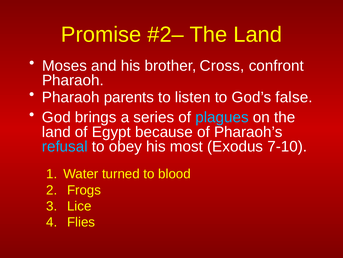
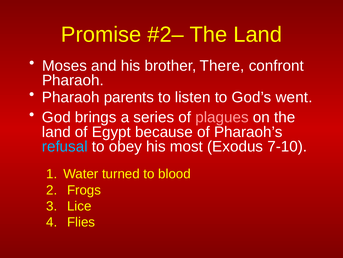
Cross: Cross -> There (222, 66)
false: false -> went (294, 97)
plagues colour: light blue -> pink (222, 117)
